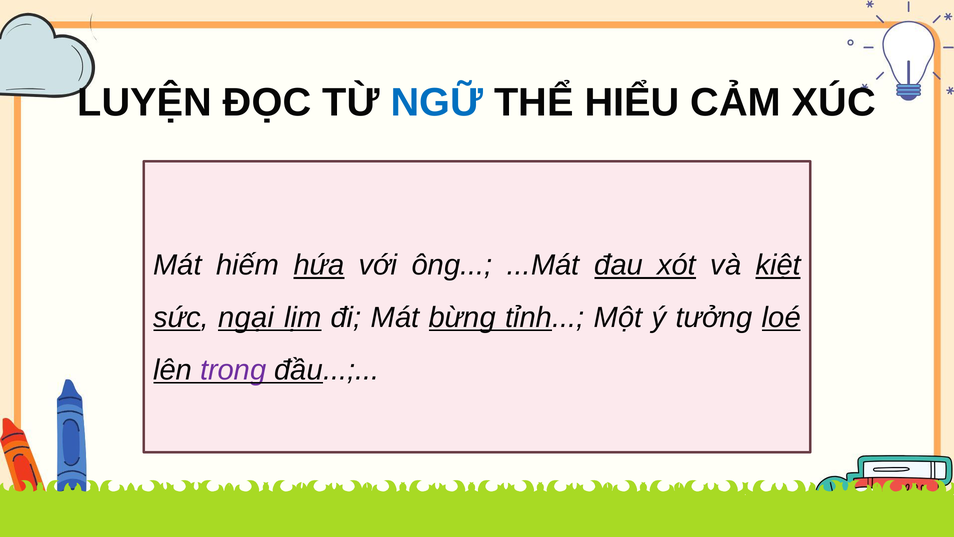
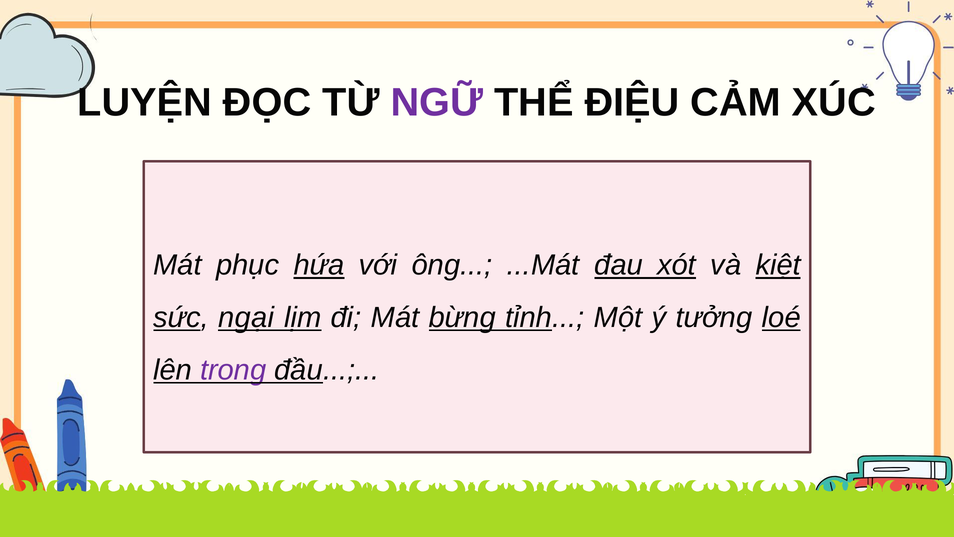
NGỮ colour: blue -> purple (437, 103)
HIỂU: HIỂU -> ĐIỆU (632, 103)
hiếm: hiếm -> phục (248, 265)
